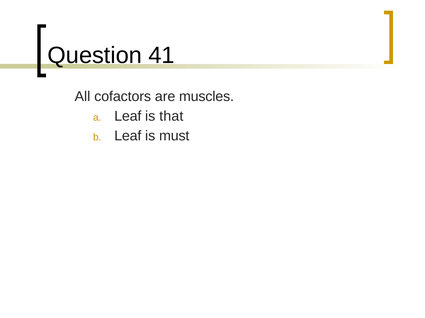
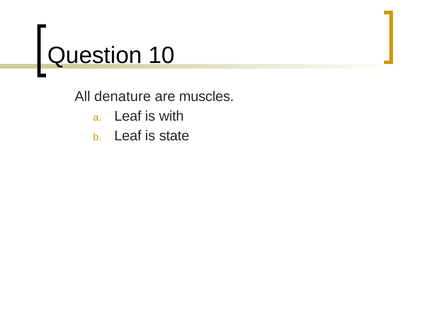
41: 41 -> 10 (162, 56)
cofactors: cofactors -> denature (123, 97)
that: that -> with (171, 116)
must: must -> state (174, 136)
